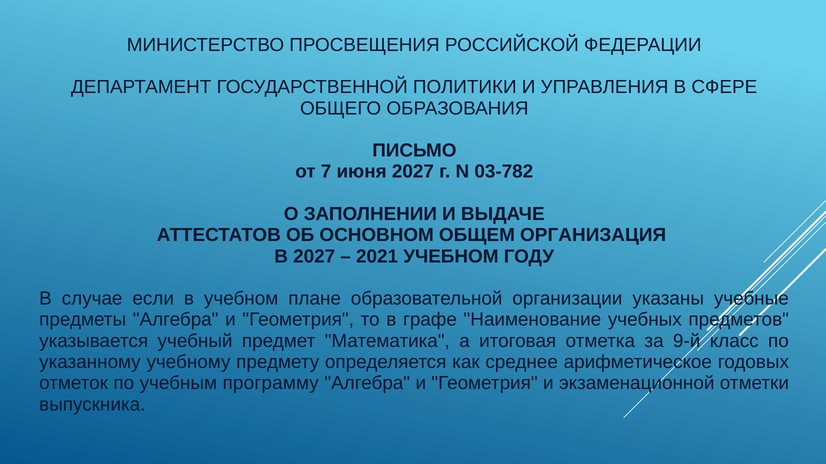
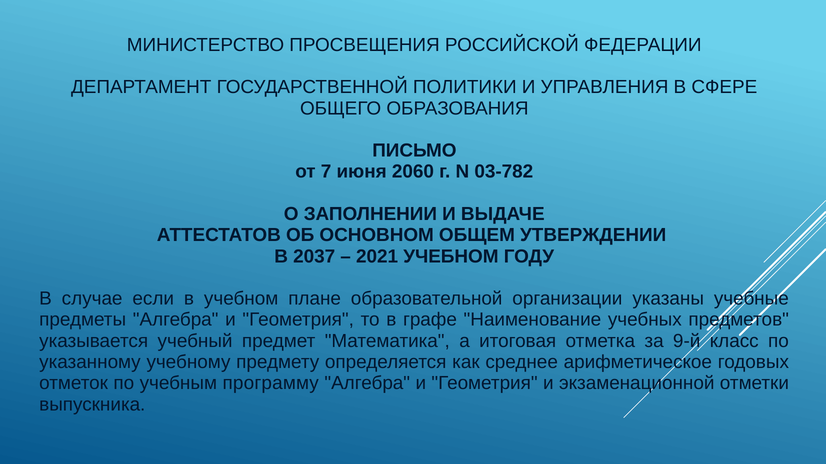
июня 2027: 2027 -> 2060 (413, 172)
ОРГАНИЗАЦИЯ: ОРГАНИЗАЦИЯ -> УТВЕРЖДЕНИИ (593, 235)
В 2027: 2027 -> 2037 (314, 257)
